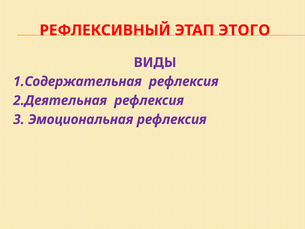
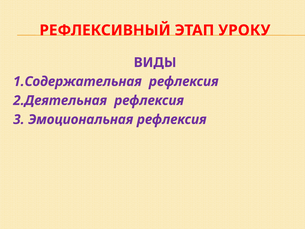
ЭТОГО: ЭТОГО -> УРОКУ (244, 30)
